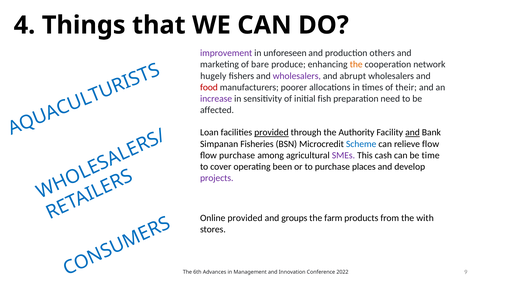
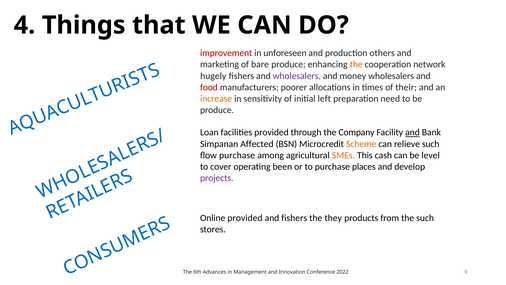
improvement colour: purple -> red (226, 53)
abrupt: abrupt -> money (353, 76)
increase colour: purple -> orange (216, 99)
fish: fish -> left (324, 99)
affected: affected -> produce (217, 110)
provided underline: present -> none (271, 132)
Authority: Authority -> Company (357, 132)
Fisheries: Fisheries -> Affected (257, 144)
Scheme colour: blue -> orange (361, 144)
relieve flow: flow -> such (431, 144)
SMEs colour: purple -> orange (343, 155)
time: time -> level (431, 155)
and groups: groups -> fishers (294, 218)
farm: farm -> they (333, 218)
the with: with -> such (425, 218)
